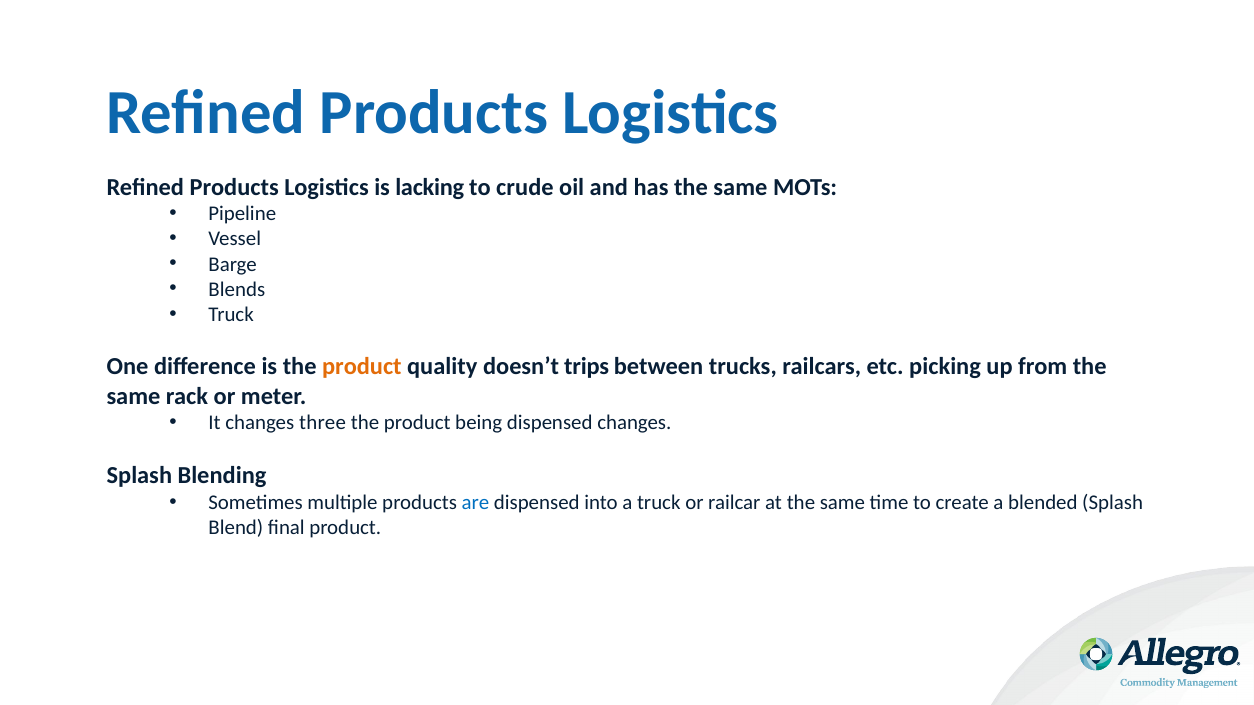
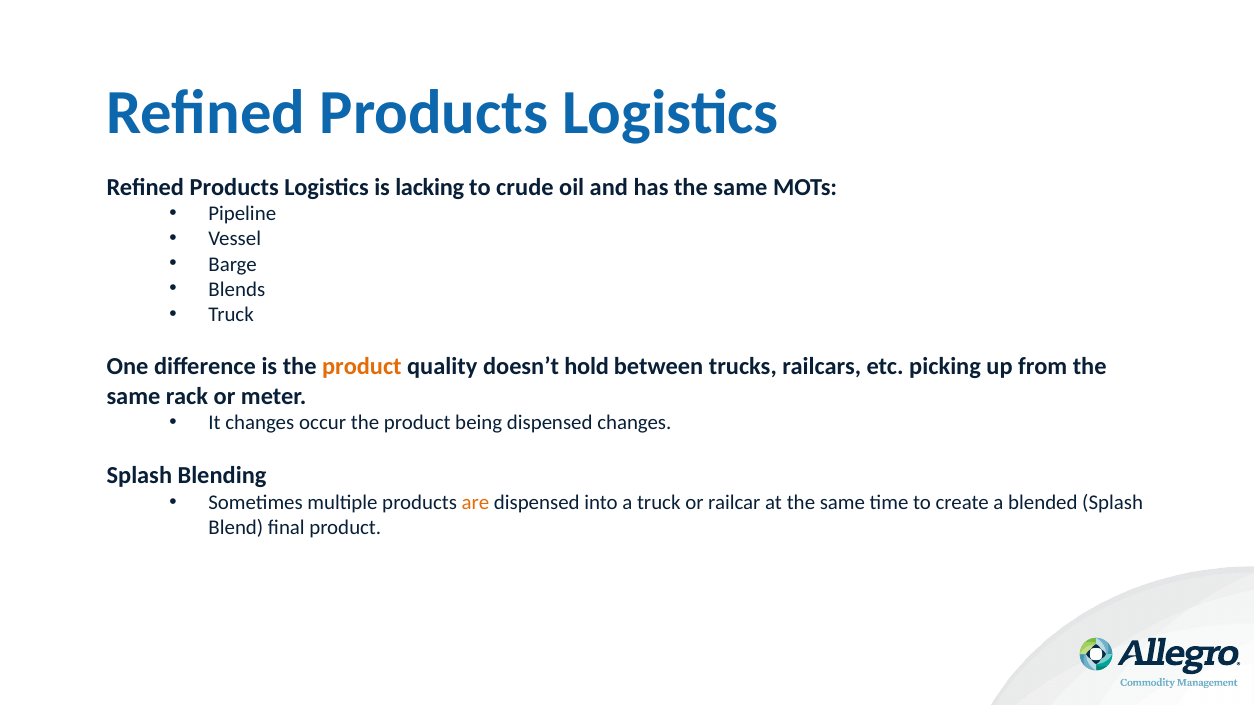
trips: trips -> hold (587, 367)
three: three -> occur (323, 423)
are colour: blue -> orange (475, 503)
